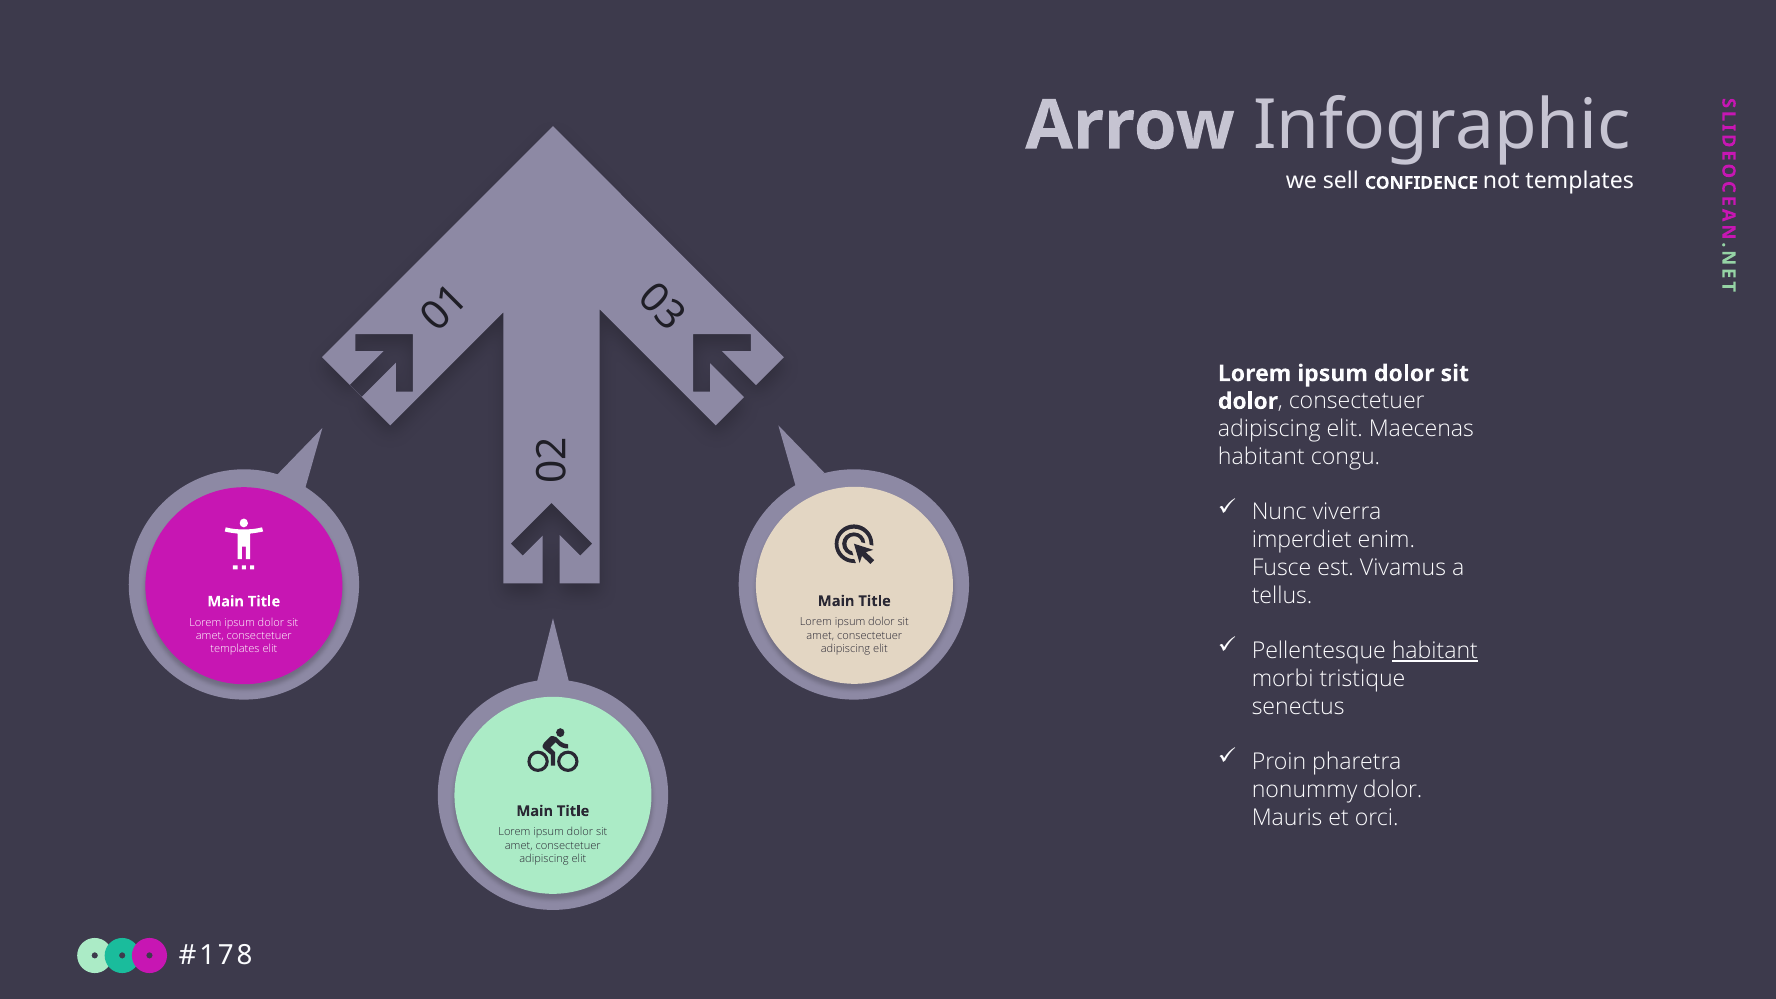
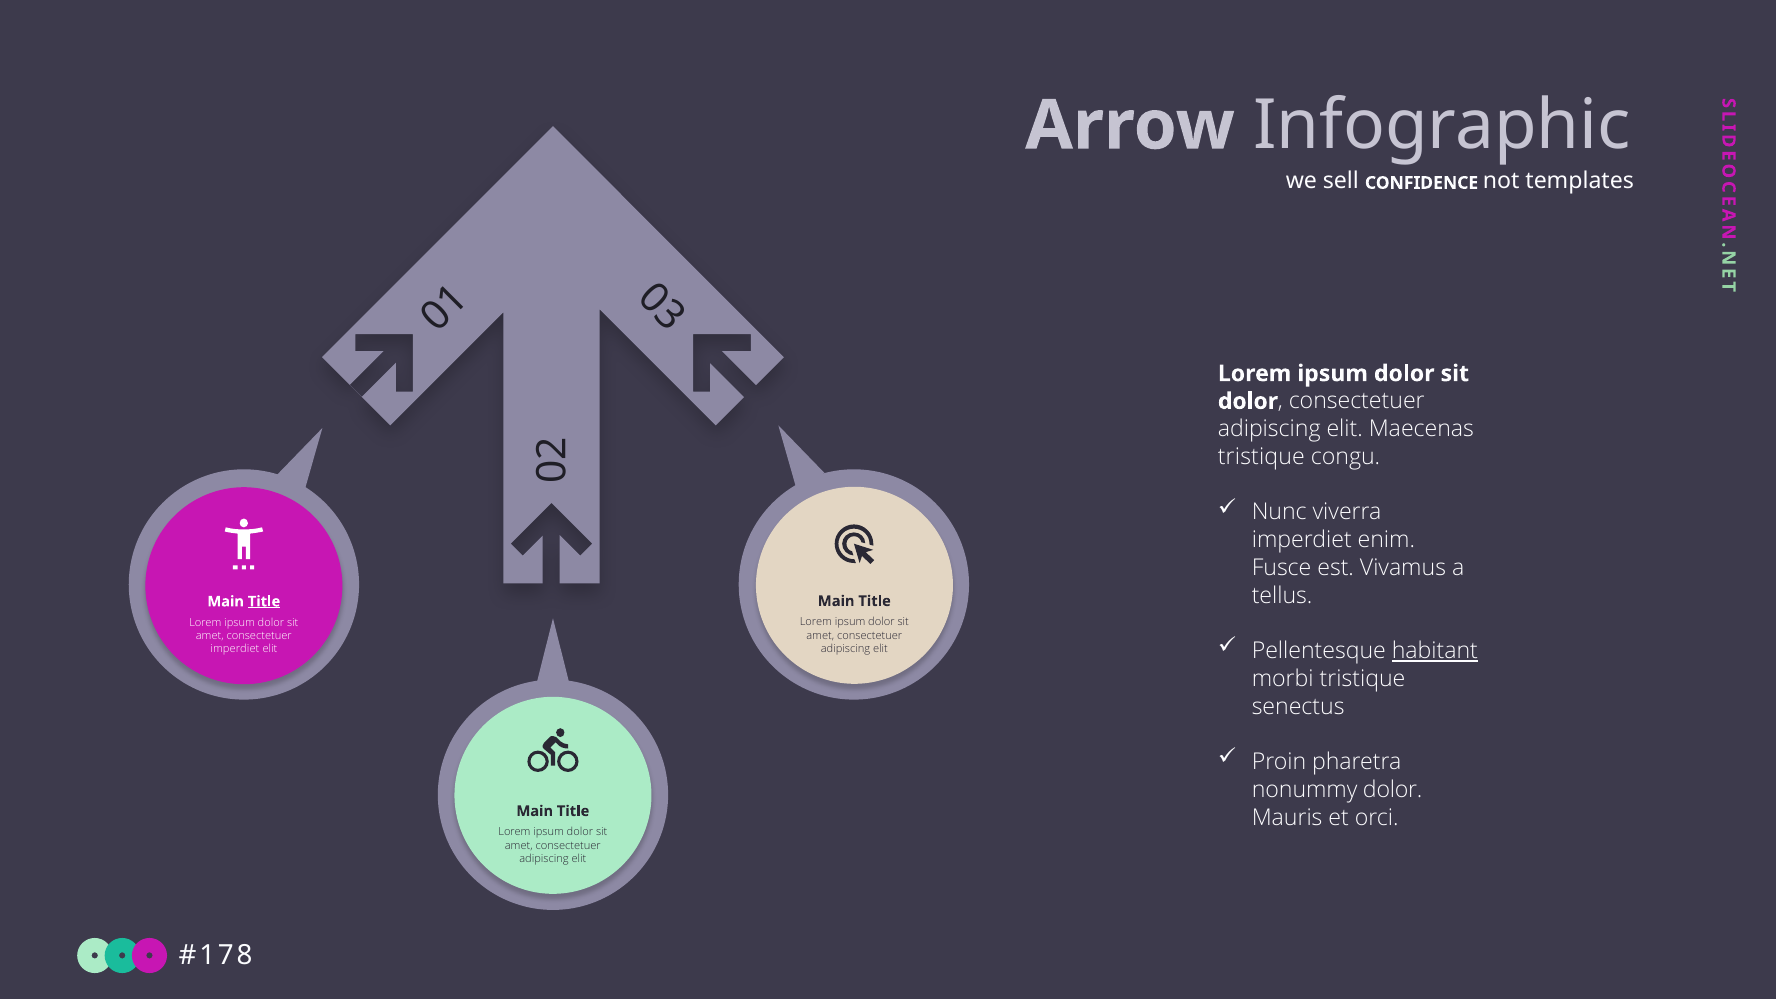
habitant: habitant -> tristique (1261, 457)
Title underline: none -> present (264, 602)
templates: templates -> imperdiet (235, 649)
